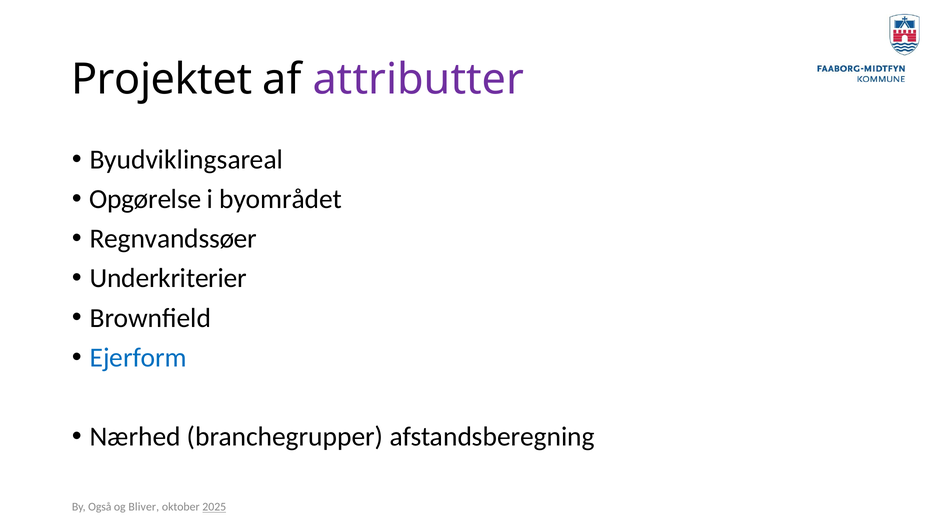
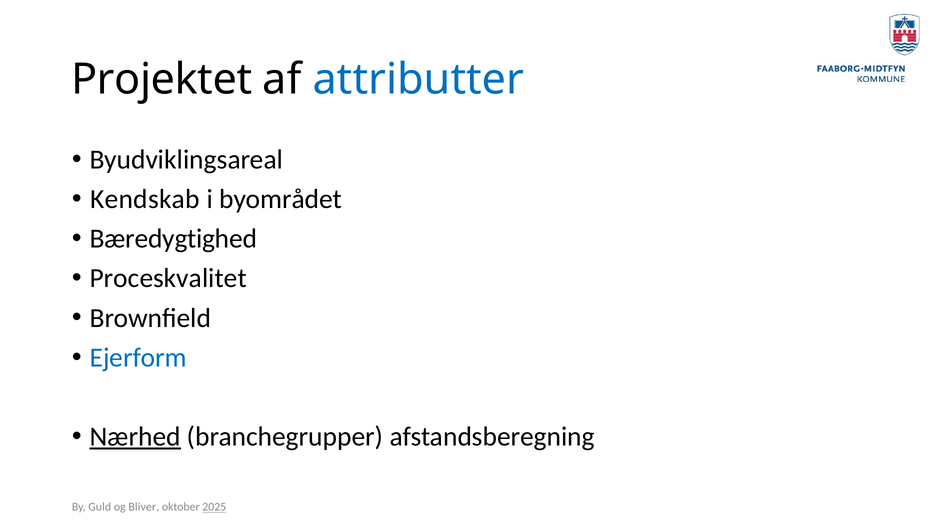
attributter colour: purple -> blue (418, 79)
Opgørelse: Opgørelse -> Kendskab (145, 199)
Regnvandssøer: Regnvandssøer -> Bæredygtighed (173, 239)
Underkriterier: Underkriterier -> Proceskvalitet (168, 278)
Nærhed underline: none -> present (135, 437)
Også: Også -> Guld (100, 507)
